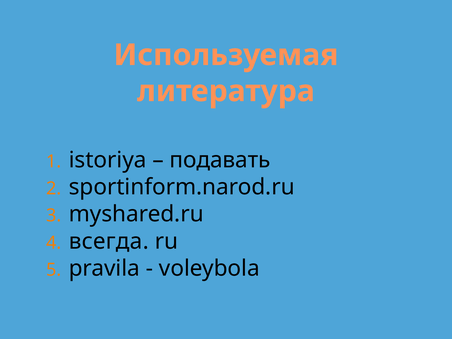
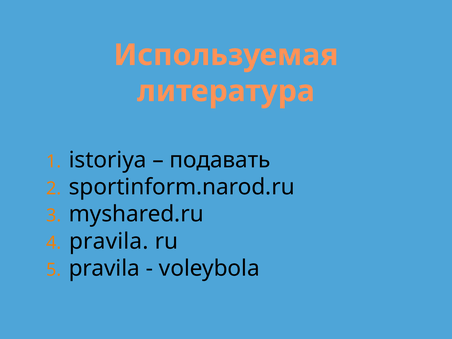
всегда: всегда -> pravila (109, 241)
